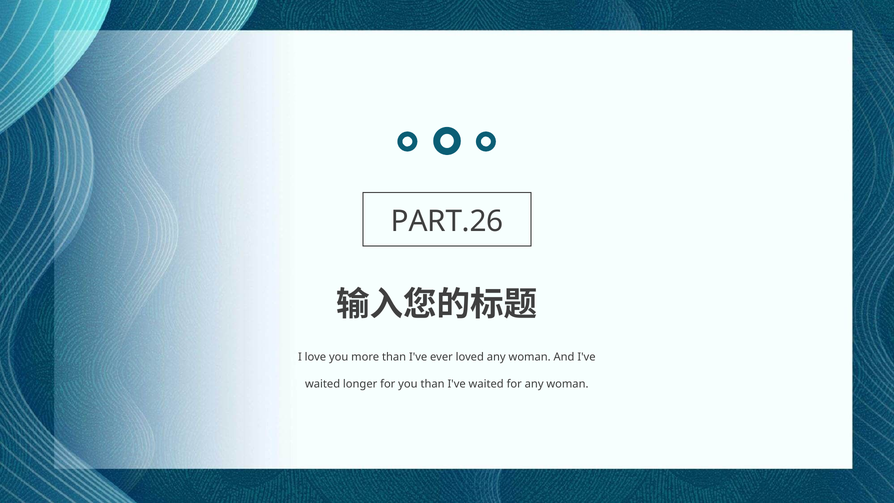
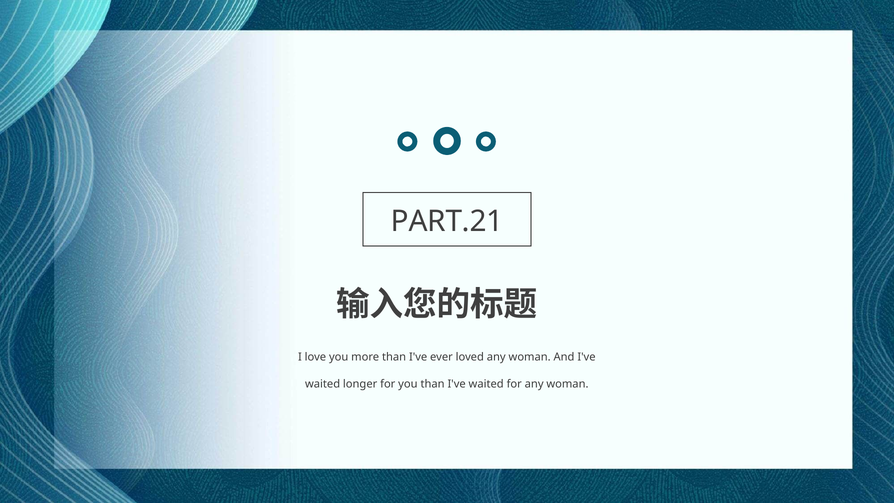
PART.26: PART.26 -> PART.21 (447, 221)
